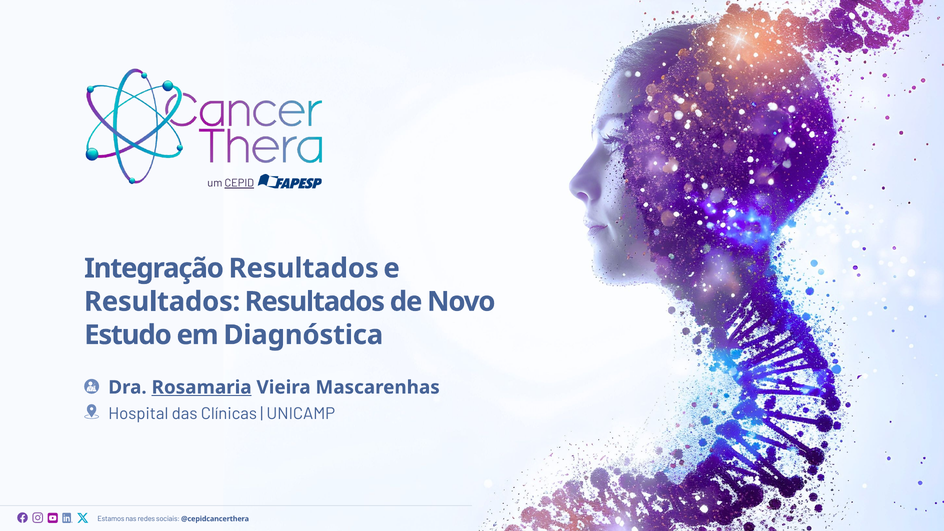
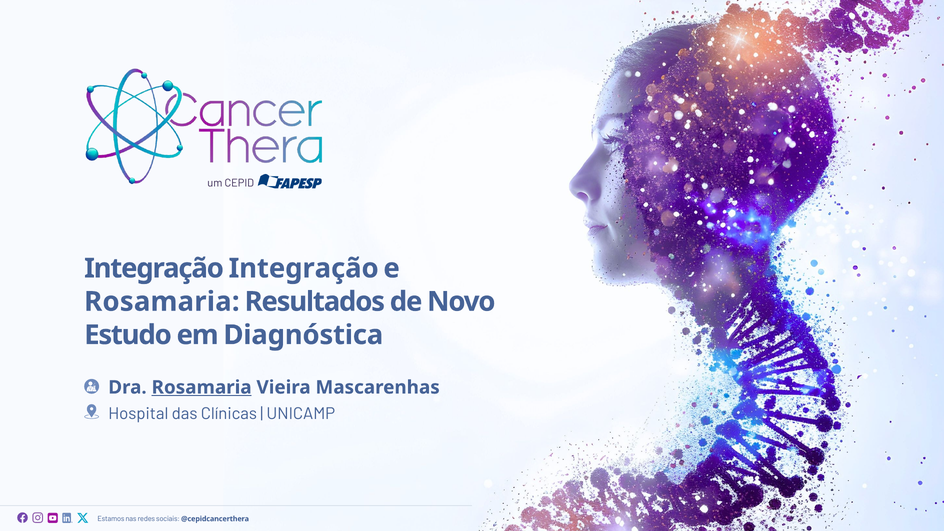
CEPID underline: present -> none (239, 183)
Integração Resultados: Resultados -> Integração (304, 268)
Resultados: Resultados -> Rosamaria (162, 302)
